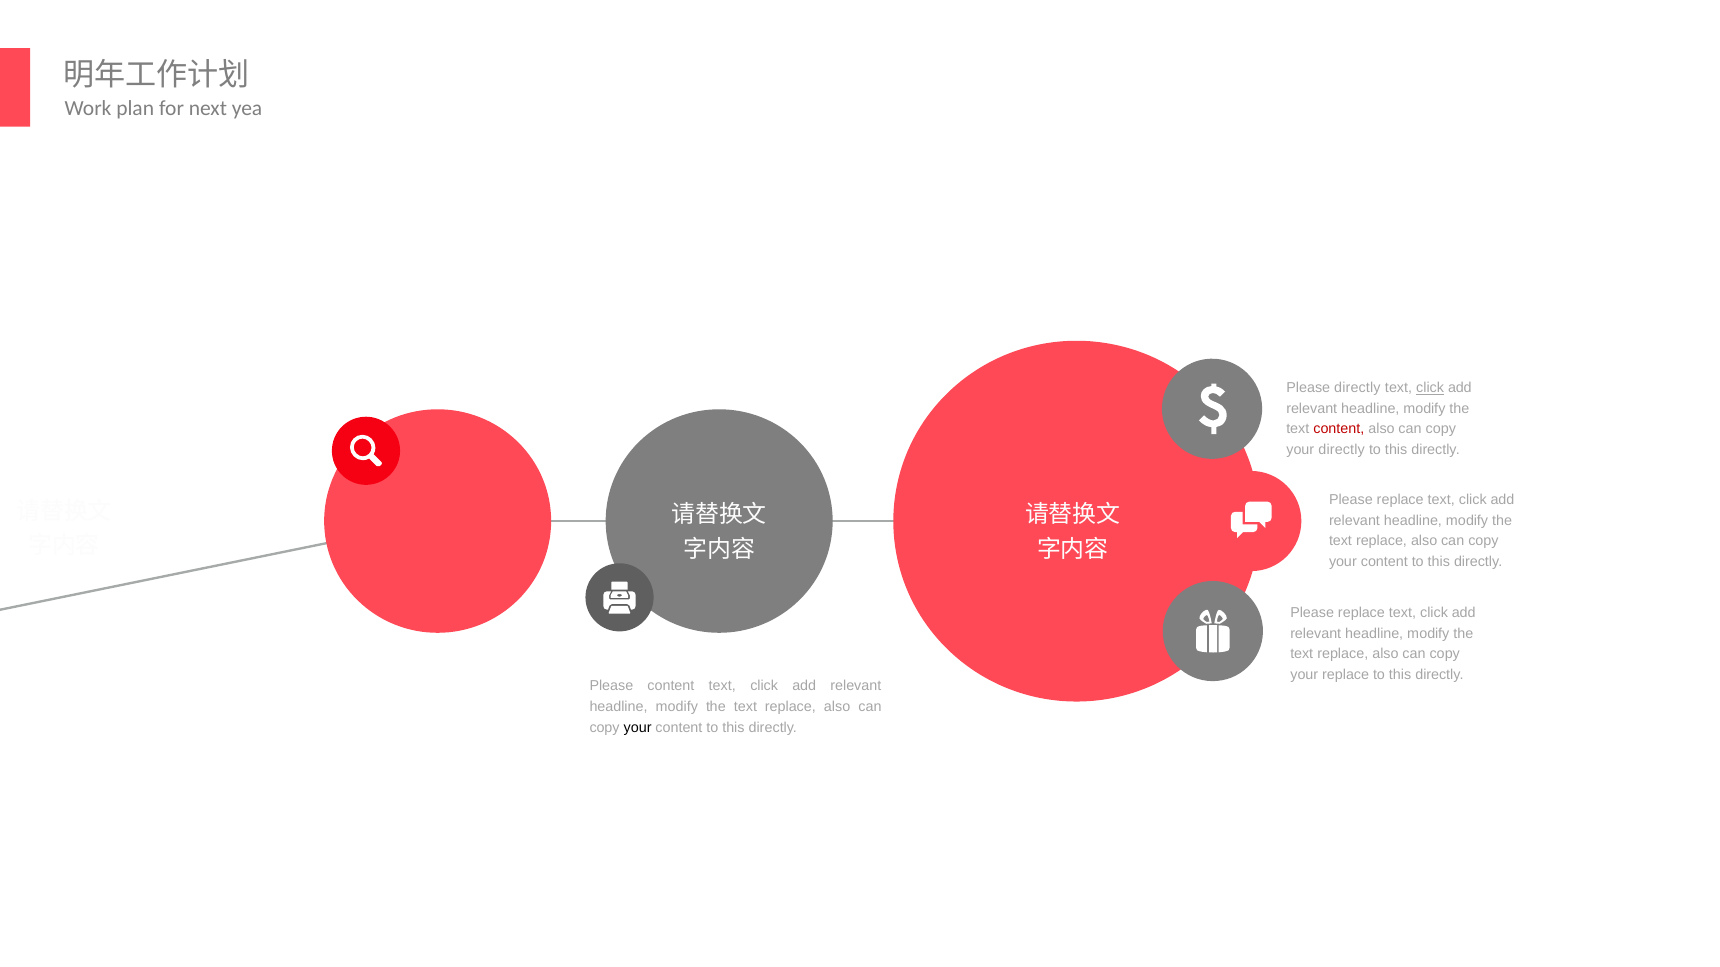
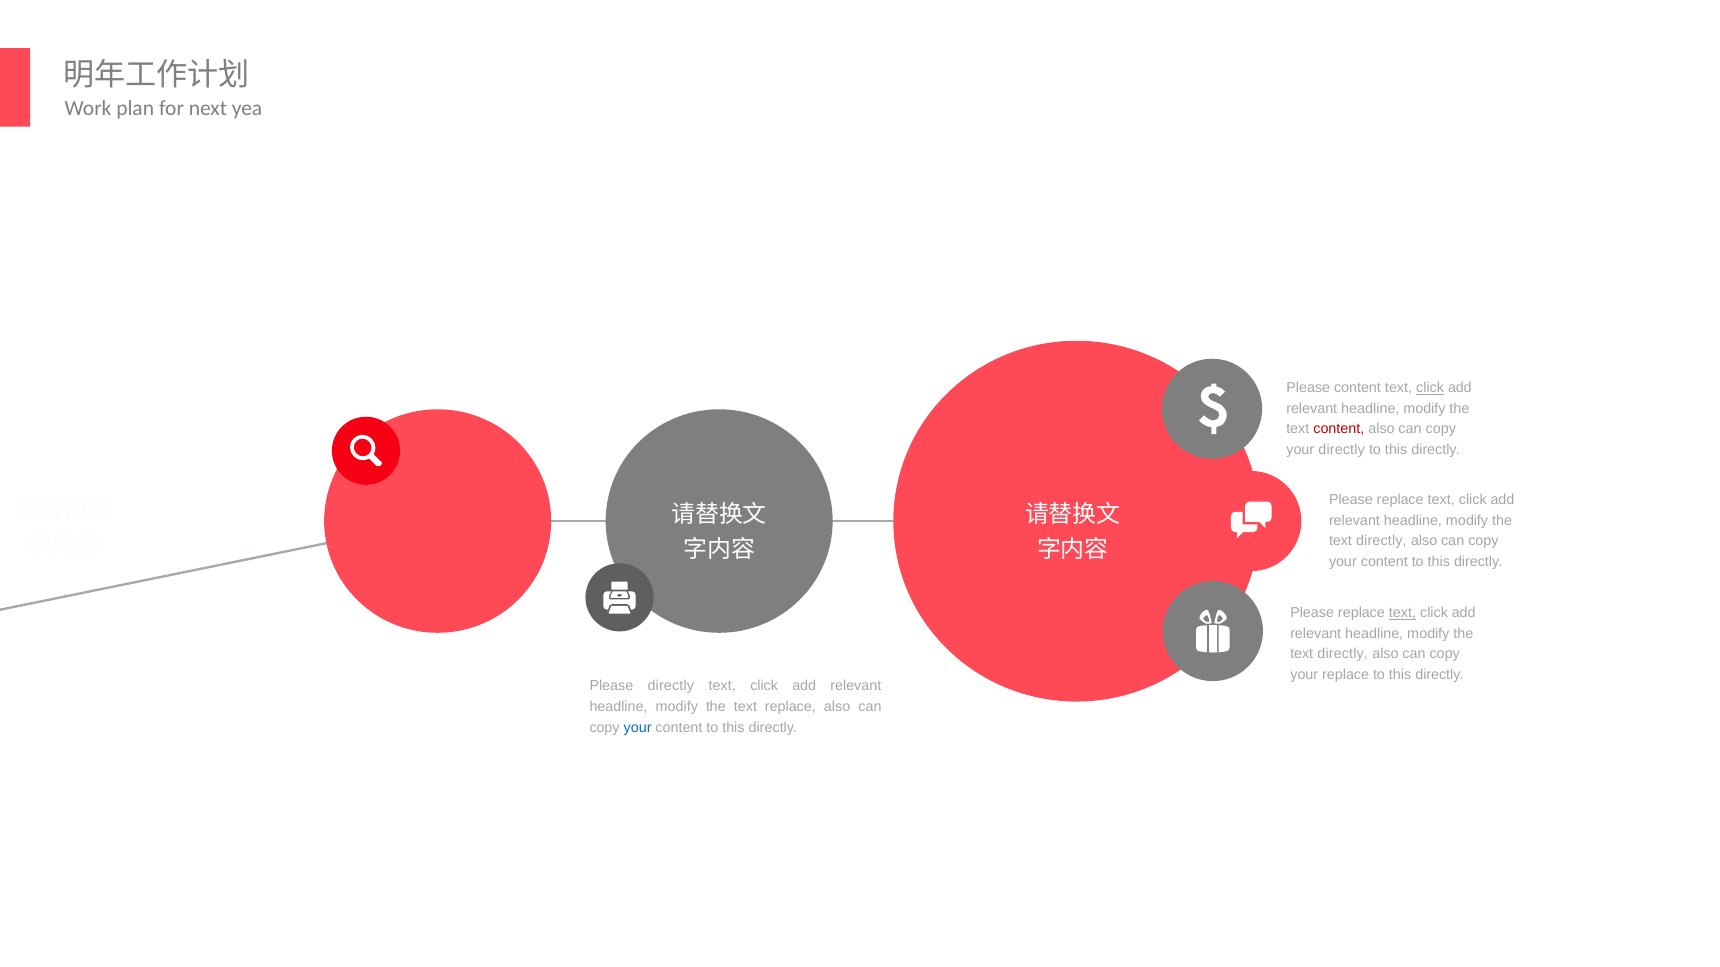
Please directly: directly -> content (1357, 388)
replace: replace -> directly (1381, 541)
text underline: none -> present (1402, 613)
replace: replace -> directly (1343, 654)
Please content: content -> directly (671, 687)
your colour: black -> blue (638, 728)
